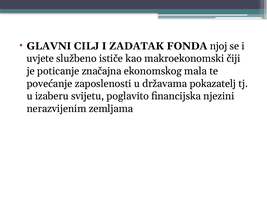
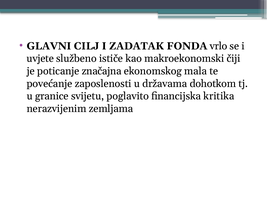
njoj: njoj -> vrlo (219, 46)
pokazatelj: pokazatelj -> dohotkom (213, 83)
izaberu: izaberu -> granice (52, 96)
njezini: njezini -> kritika (219, 96)
